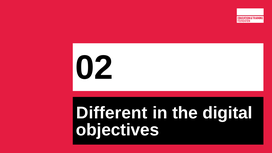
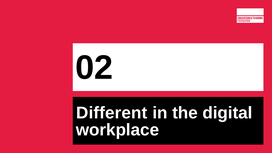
objectives: objectives -> workplace (118, 130)
